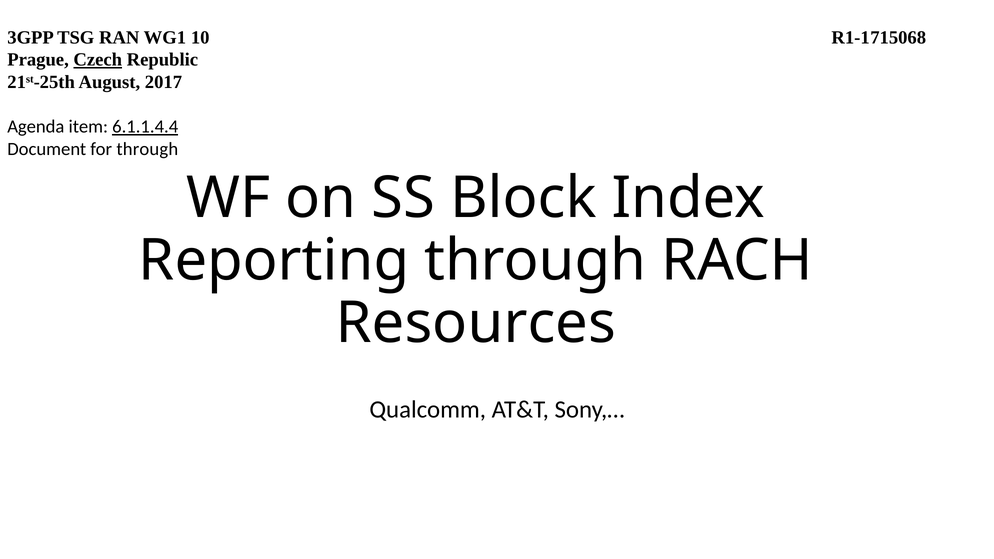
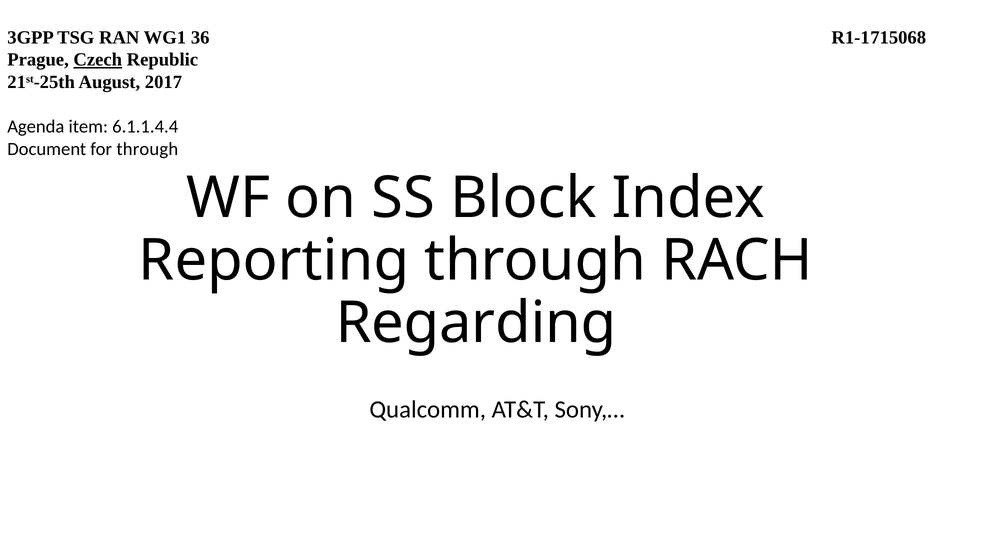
10: 10 -> 36 (200, 37)
6.1.1.4.4 underline: present -> none (145, 127)
Resources: Resources -> Regarding (476, 323)
